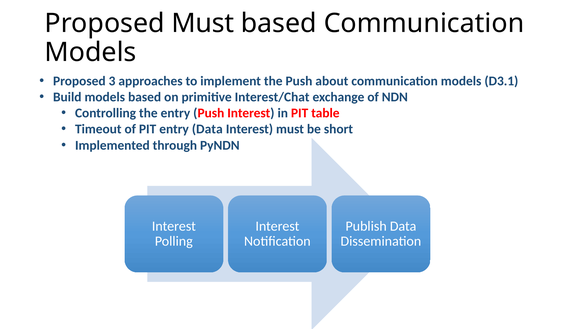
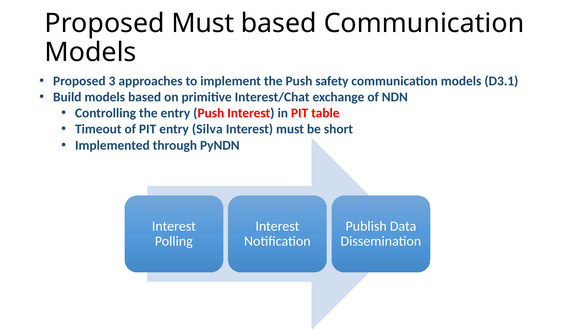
about: about -> safety (332, 81)
entry Data: Data -> Silva (207, 129)
